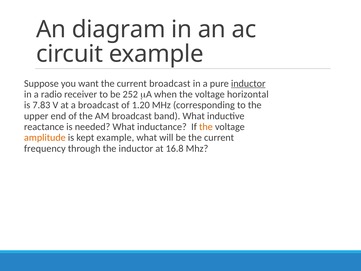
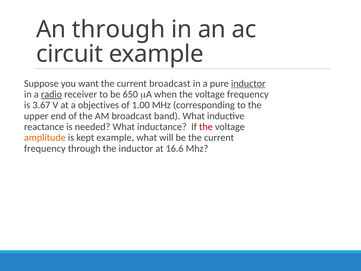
An diagram: diagram -> through (119, 29)
radio underline: none -> present (51, 94)
252: 252 -> 650 (130, 94)
voltage horizontal: horizontal -> frequency (248, 94)
7.83: 7.83 -> 3.67 (41, 105)
a broadcast: broadcast -> objectives (99, 105)
1.20: 1.20 -> 1.00 (141, 105)
the colour: orange -> red (206, 127)
16.8: 16.8 -> 16.6 (175, 148)
